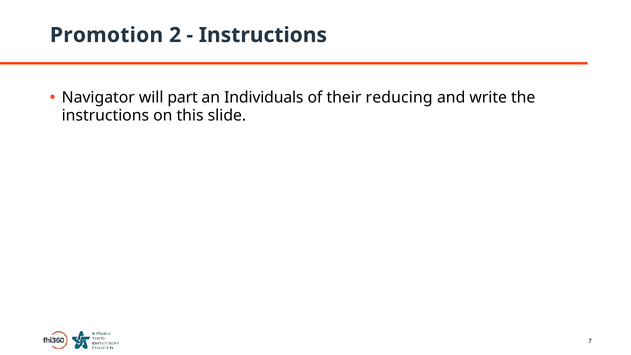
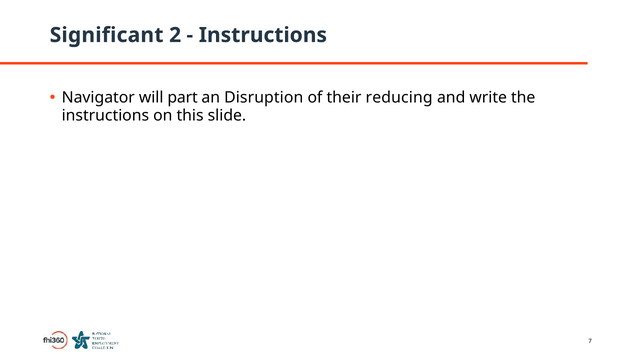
Promotion: Promotion -> Significant (107, 35)
Individuals: Individuals -> Disruption (264, 98)
